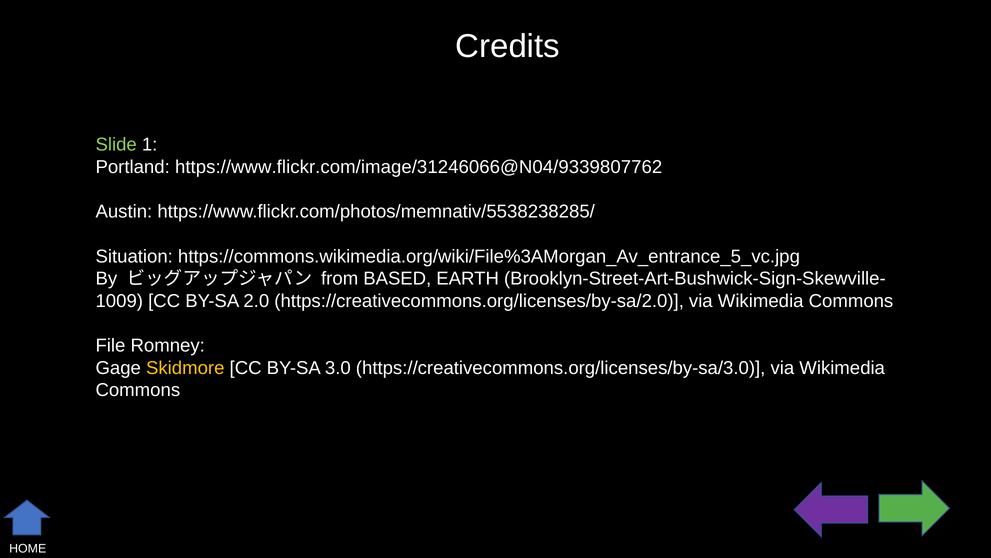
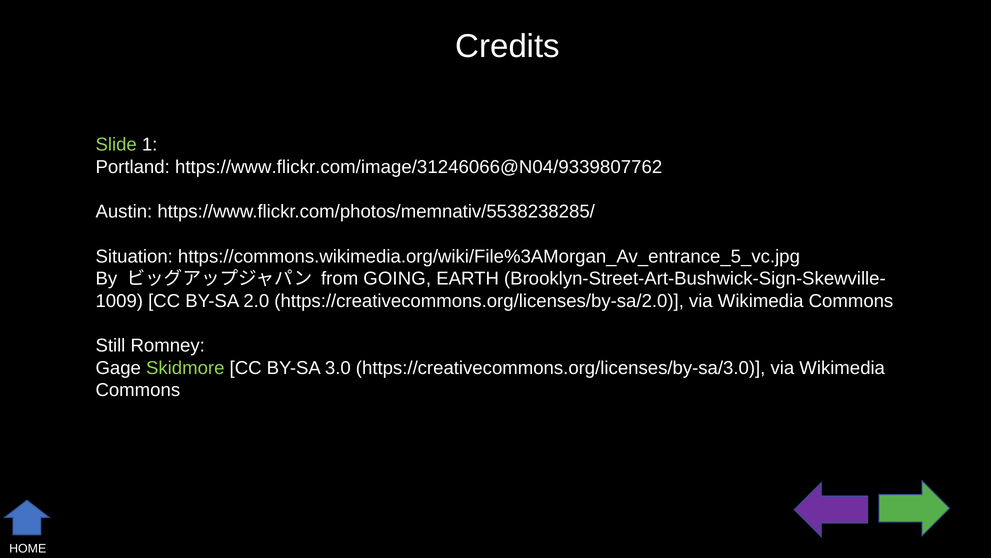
BASED: BASED -> GOING (397, 278)
File: File -> Still (110, 345)
Skidmore colour: yellow -> light green (185, 368)
